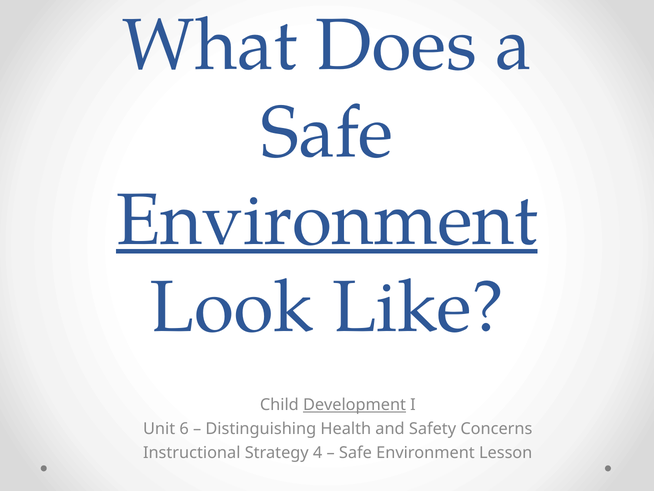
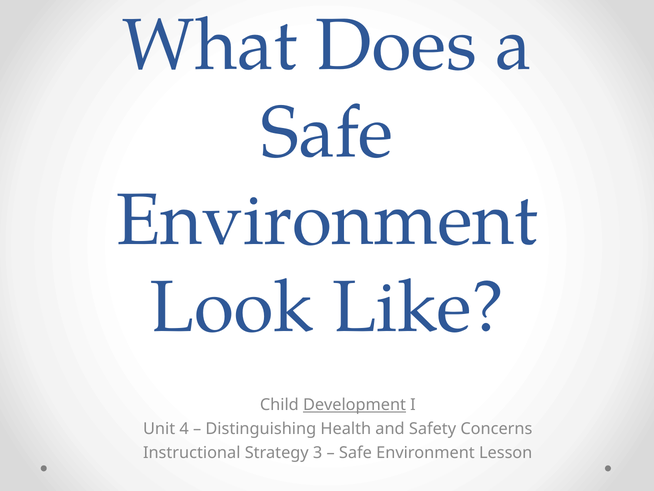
Environment underline: present -> none (327, 220)
6: 6 -> 4 (184, 428)
4: 4 -> 3 (318, 452)
